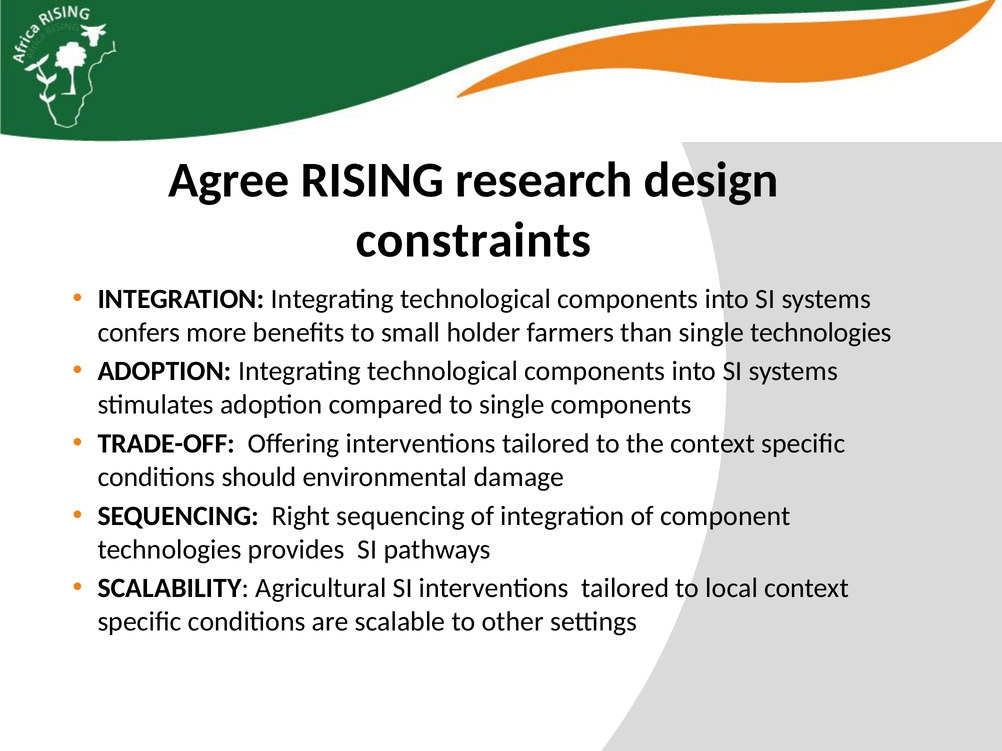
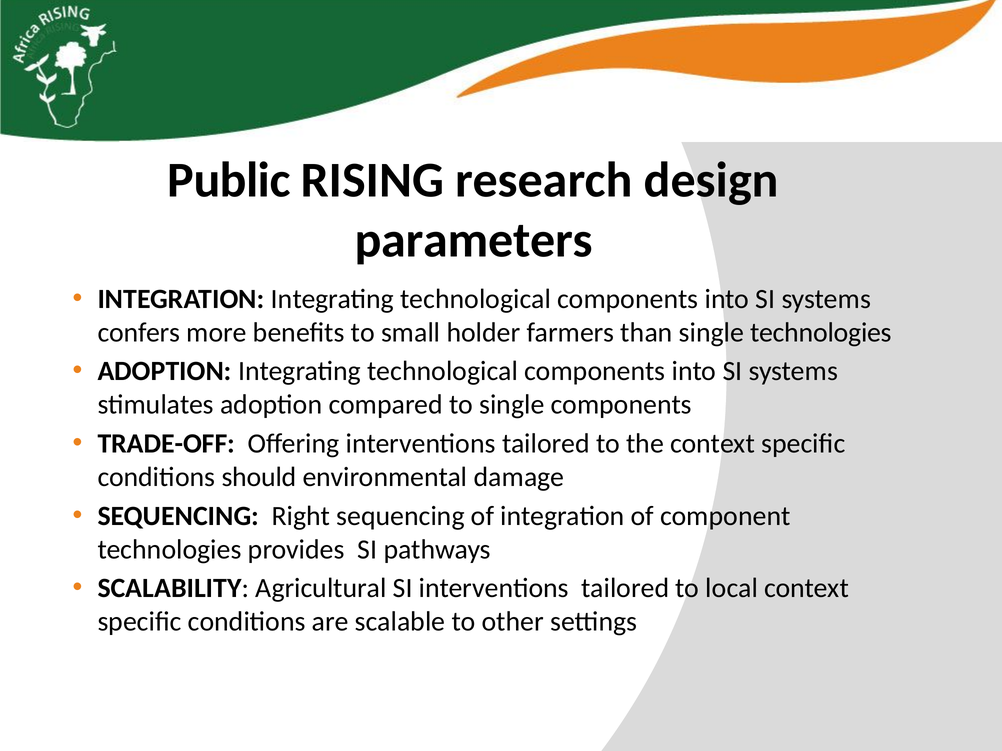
Agree: Agree -> Public (229, 180)
constraints: constraints -> parameters (474, 241)
